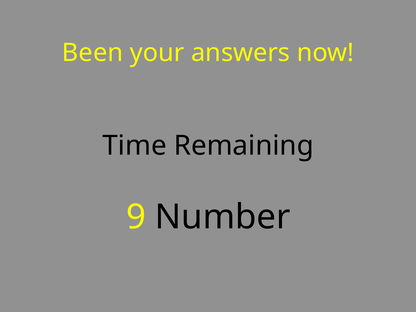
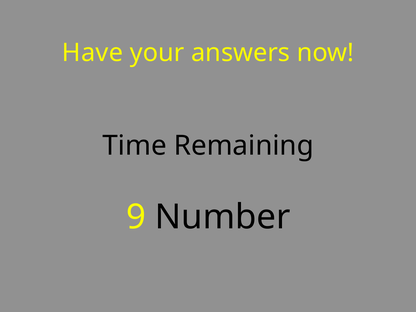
Been: Been -> Have (93, 53)
